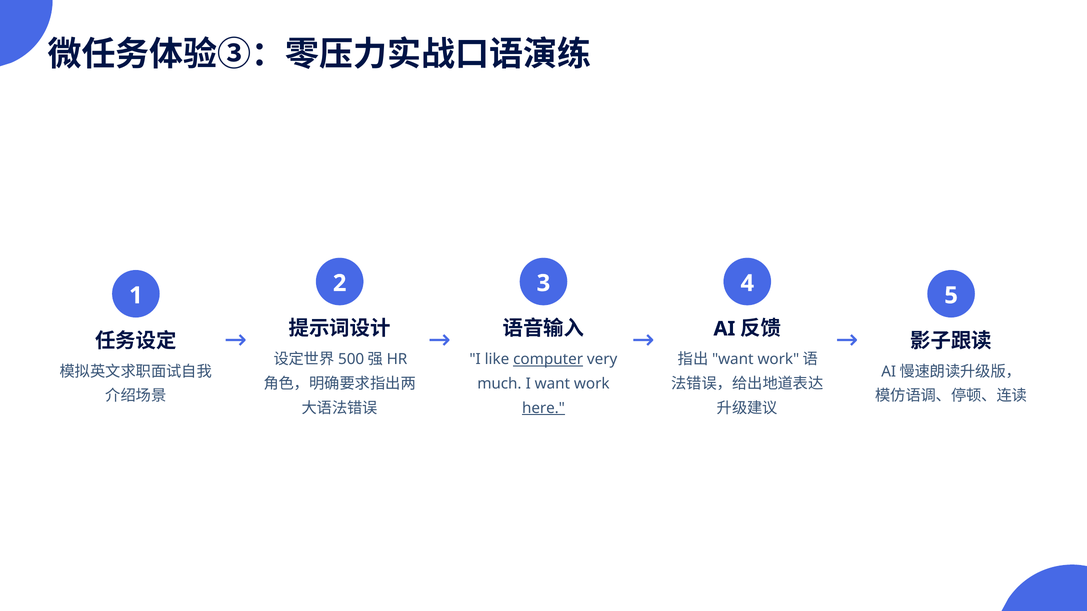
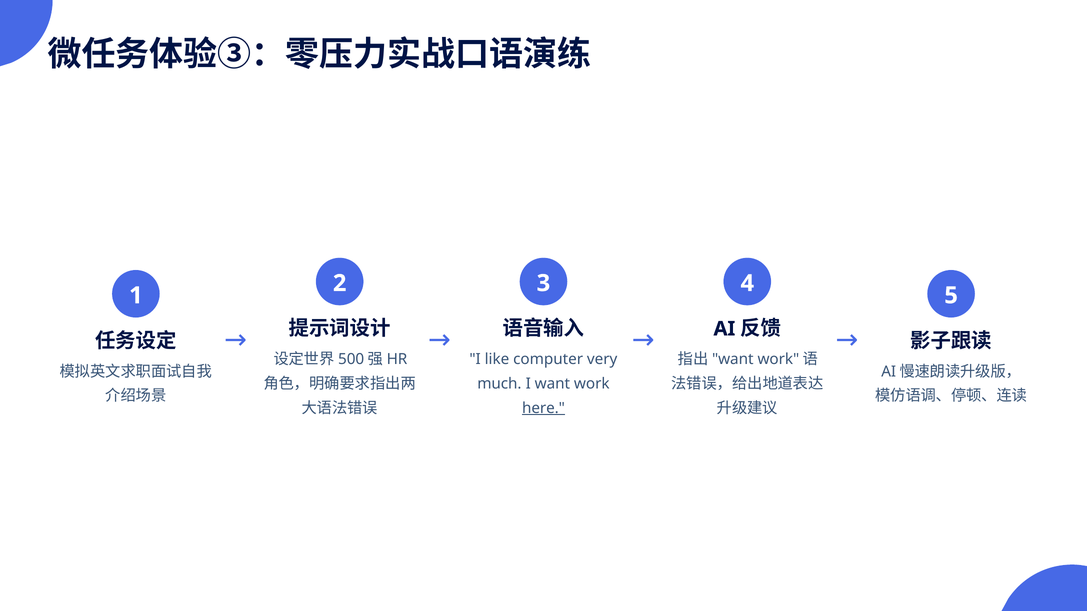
computer underline: present -> none (548, 360)
